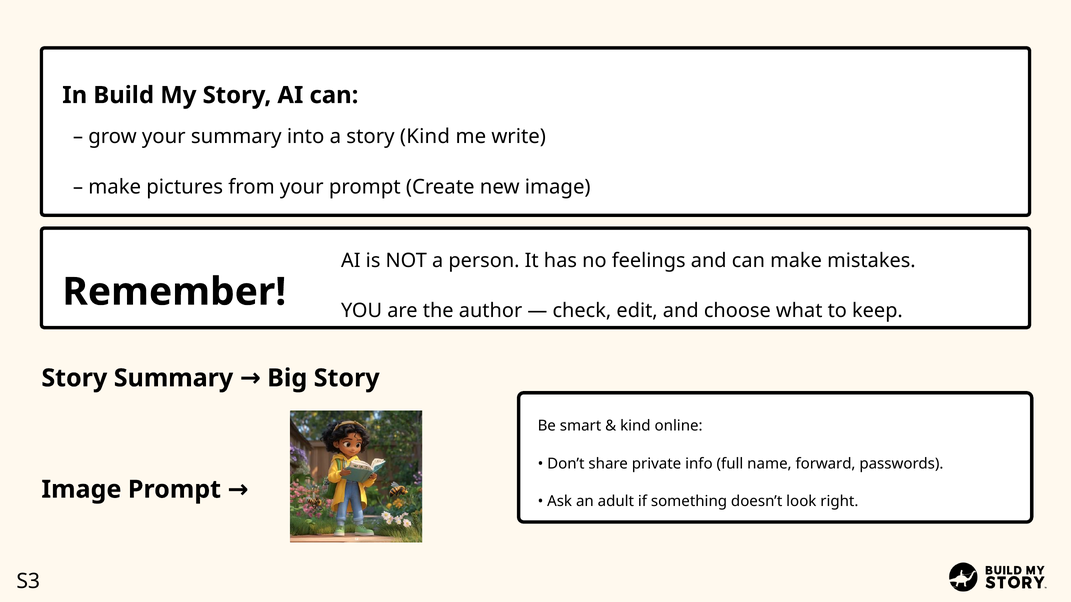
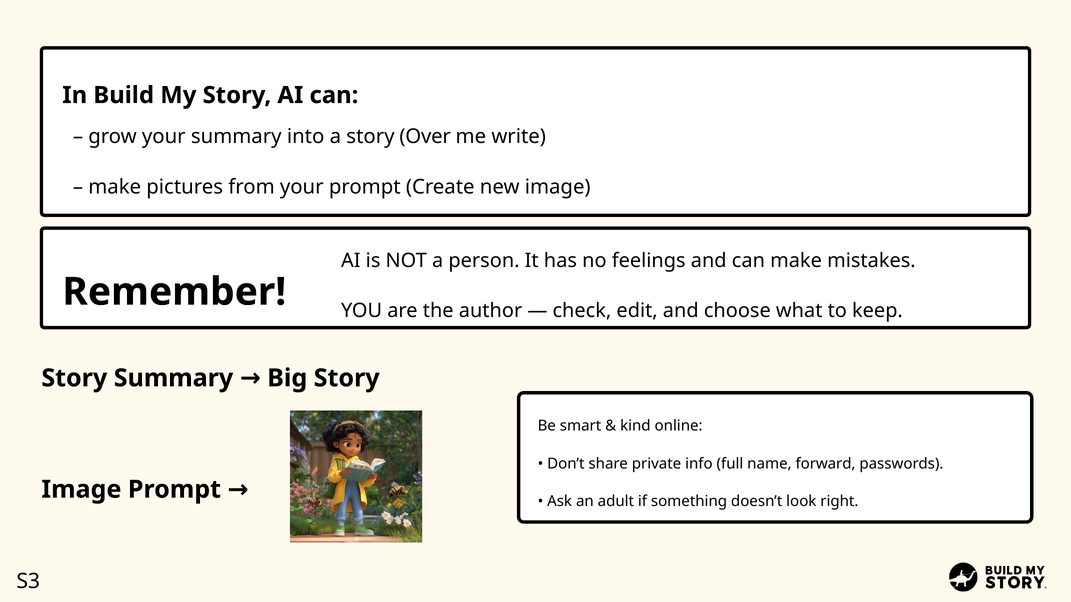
story Kind: Kind -> Over (425, 136)
